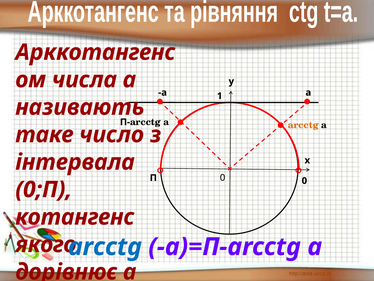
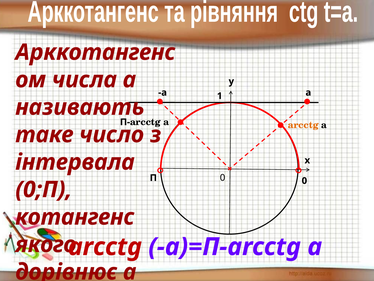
arcctg colour: blue -> red (105, 246)
